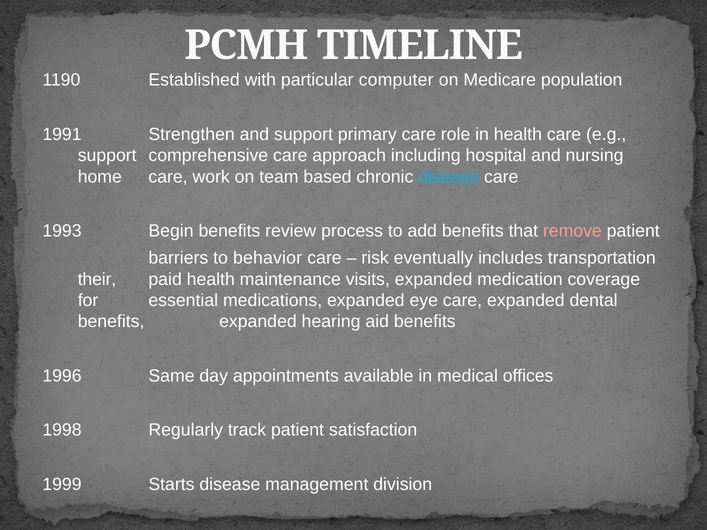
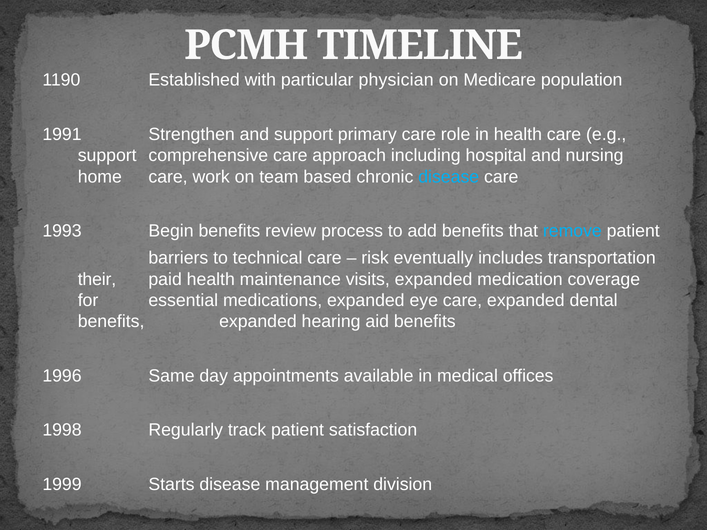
computer: computer -> physician (396, 80)
remove colour: pink -> light blue (572, 231)
behavior: behavior -> technical (268, 258)
